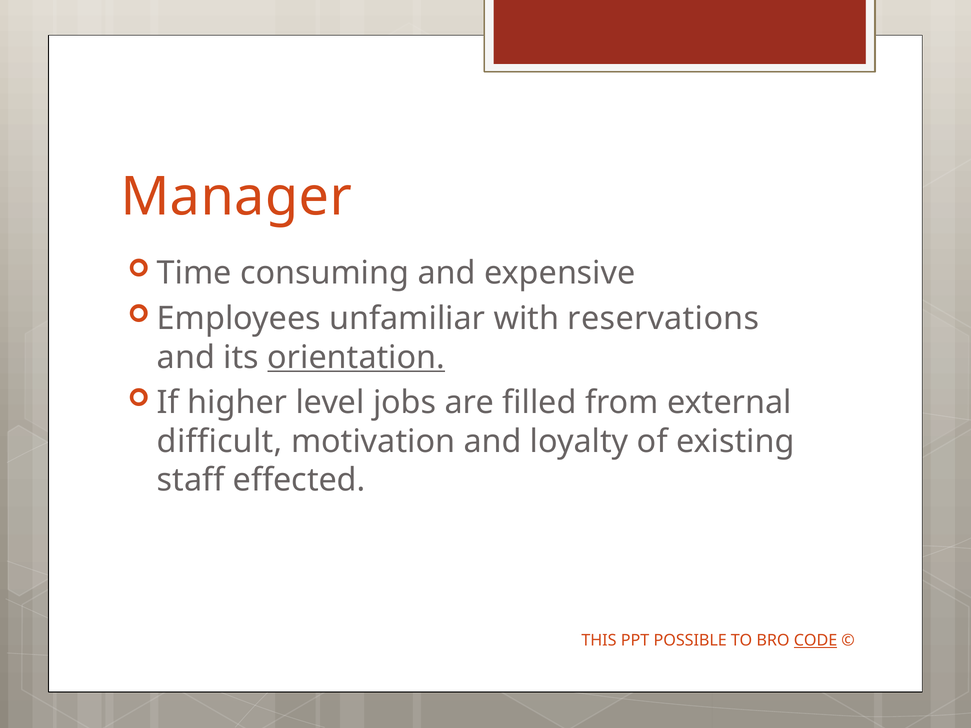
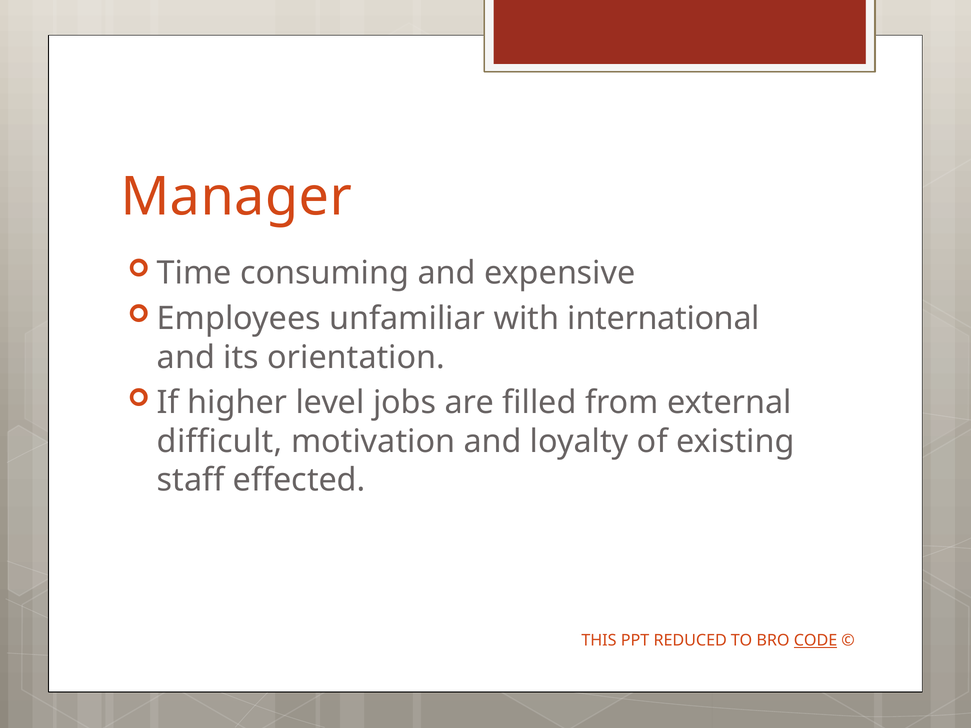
reservations: reservations -> international (664, 319)
orientation underline: present -> none (356, 357)
POSSIBLE: POSSIBLE -> REDUCED (690, 641)
